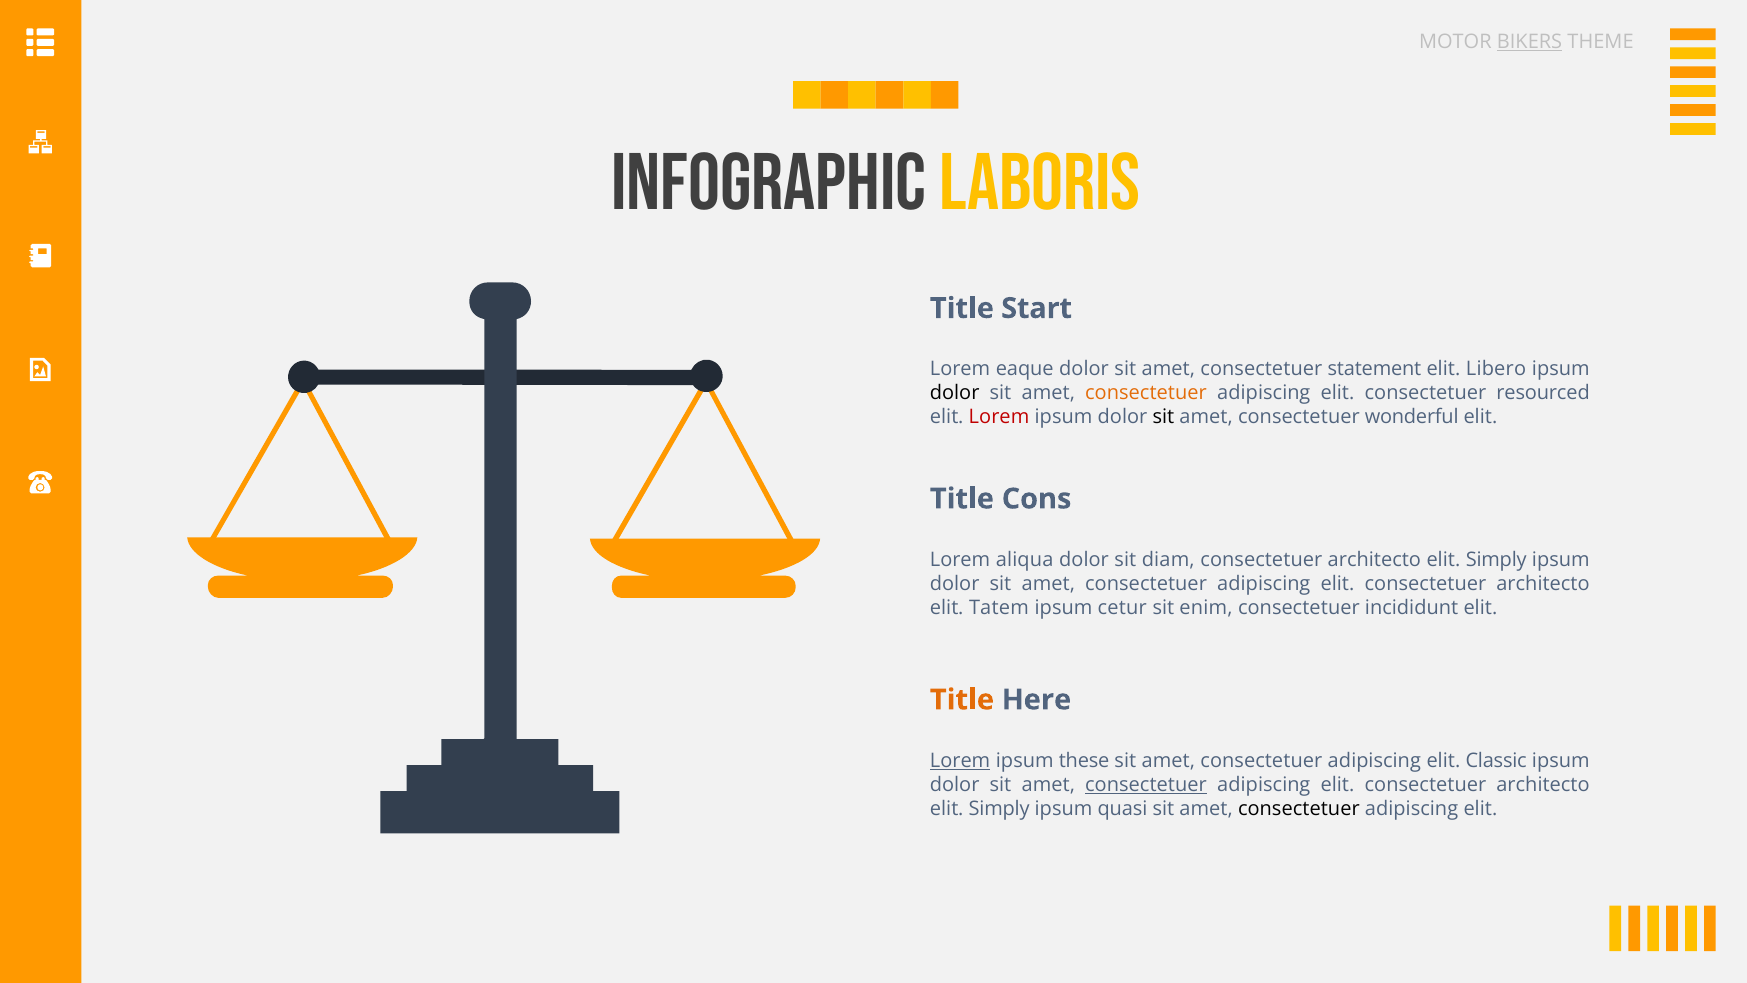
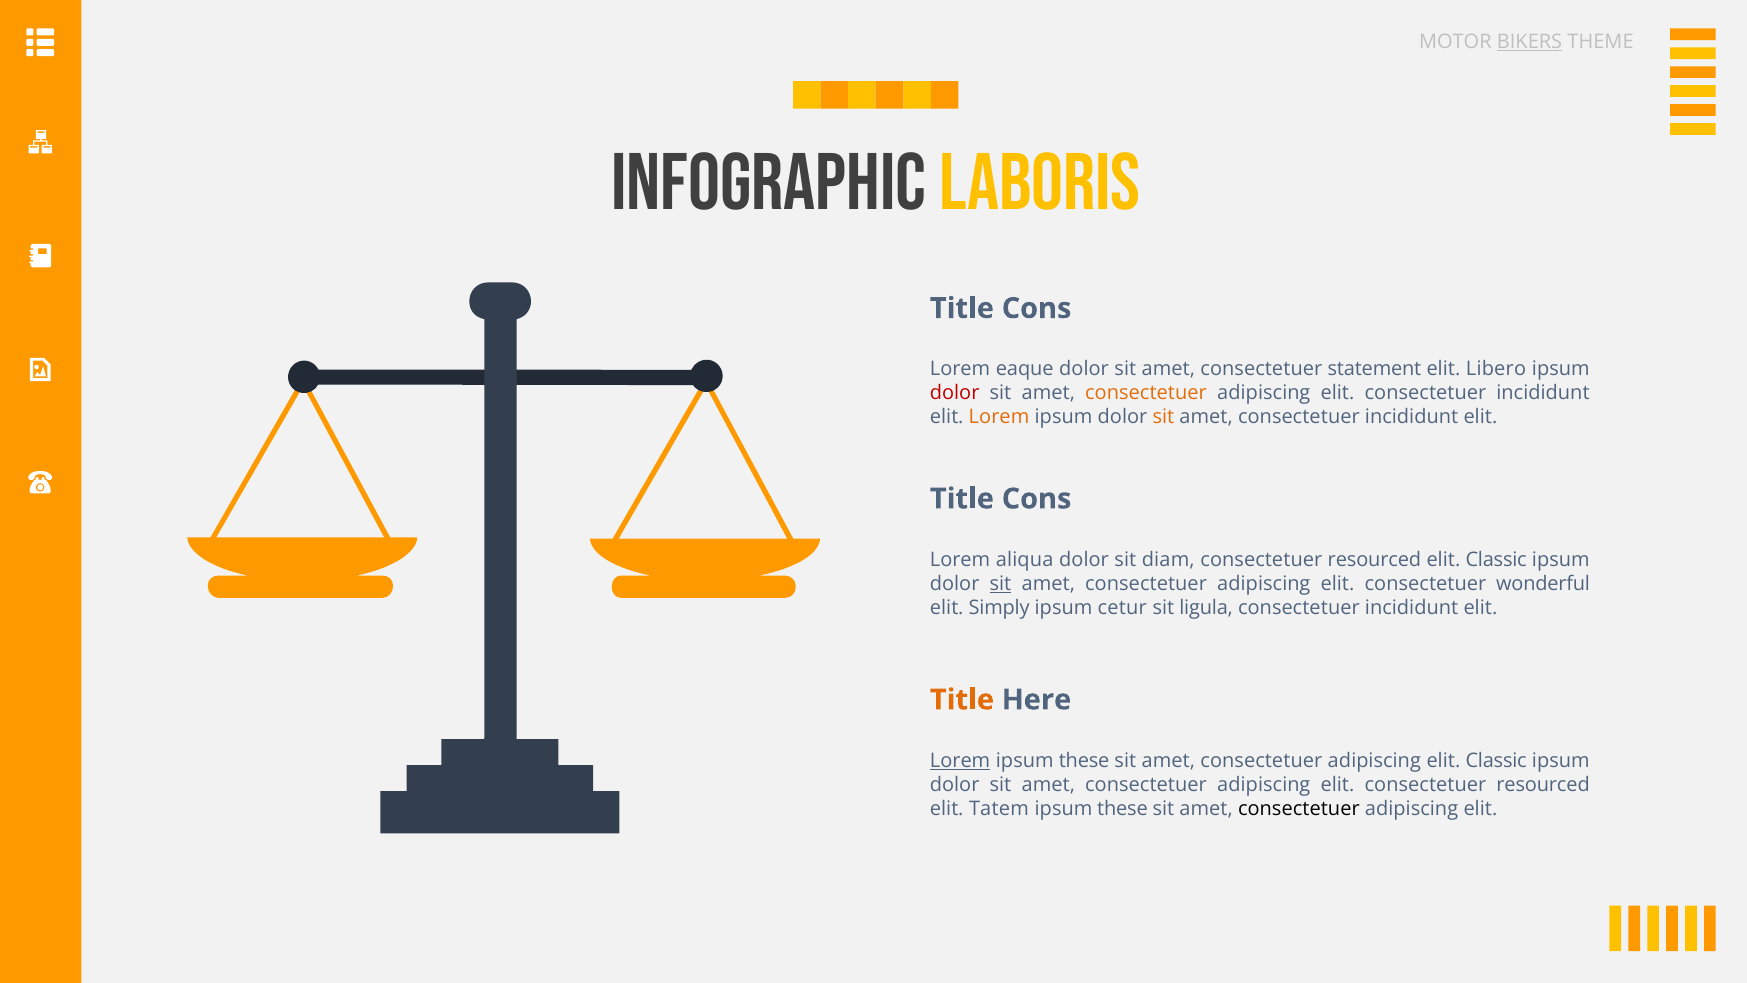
Start: Start -> Cons (1037, 308)
dolor colour: black -> red (955, 393)
elit consectetuer resourced: resourced -> incididunt (1543, 393)
Lorem colour: red -> orange (999, 417)
sit colour: black -> orange (1163, 417)
amet consectetuer wonderful: wonderful -> incididunt (1412, 417)
architecto: architecto -> resourced (1374, 559)
Simply: Simply -> Classic (1496, 559)
sit underline: none -> present (1001, 583)
architecto: architecto -> wonderful (1543, 583)
Tatem: Tatem -> Simply (999, 607)
enim: enim -> ligula (1206, 607)
consectetuer underline: present -> none (1146, 784)
architecto: architecto -> resourced (1543, 784)
Simply: Simply -> Tatem (999, 808)
quasi: quasi -> these (1122, 808)
